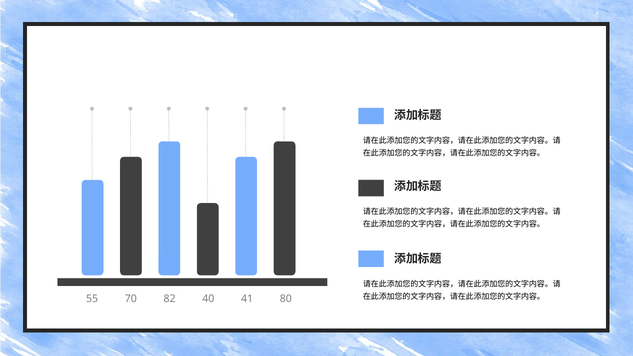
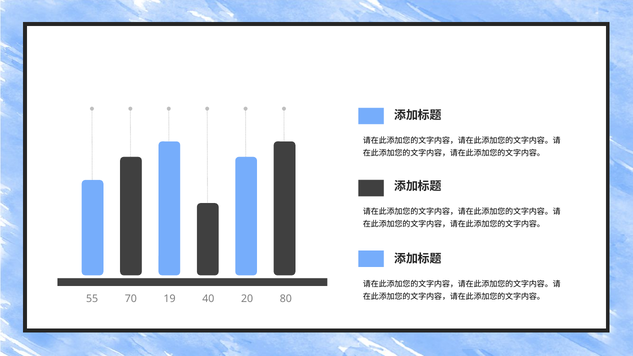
82: 82 -> 19 (170, 299)
41: 41 -> 20 (247, 299)
